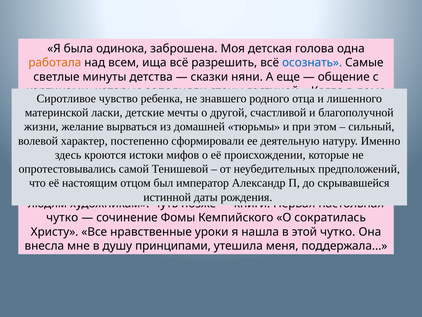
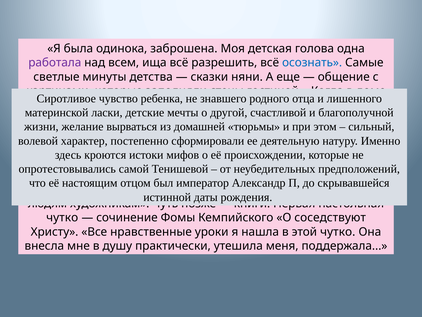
работала colour: orange -> purple (55, 63)
сократилась: сократилась -> соседствуют (330, 217)
принципами: принципами -> практически (173, 246)
